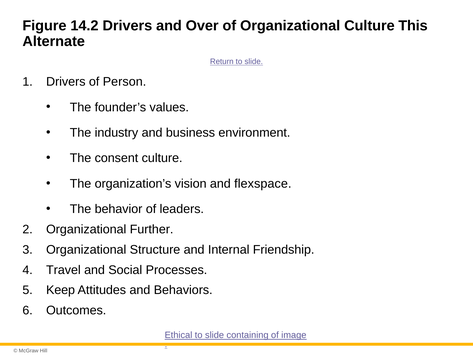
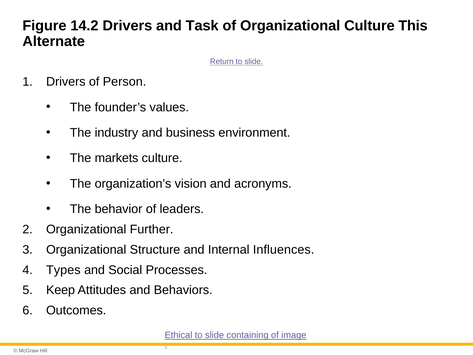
Over: Over -> Task (202, 26)
consent: consent -> markets (117, 158)
flexspace: flexspace -> acronyms (263, 184)
Friendship: Friendship -> Influences (284, 249)
Travel: Travel -> Types (63, 270)
